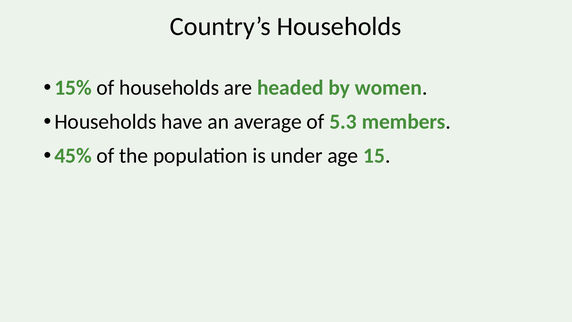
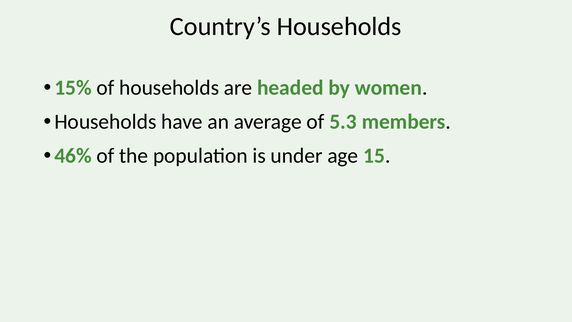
45%: 45% -> 46% (73, 156)
